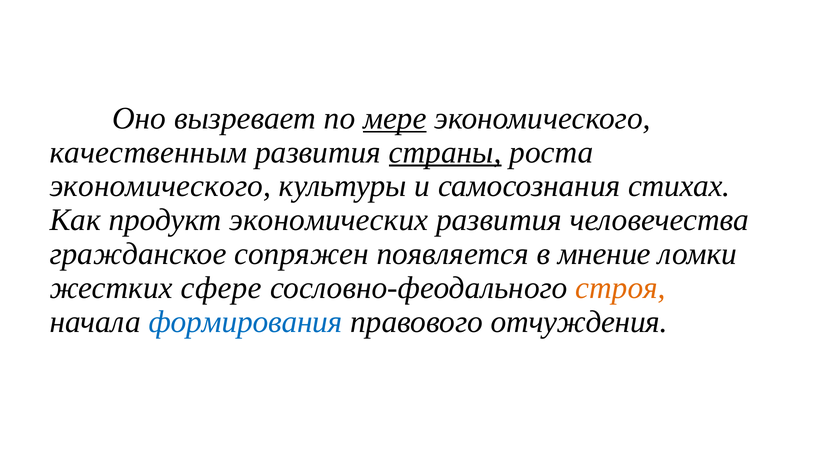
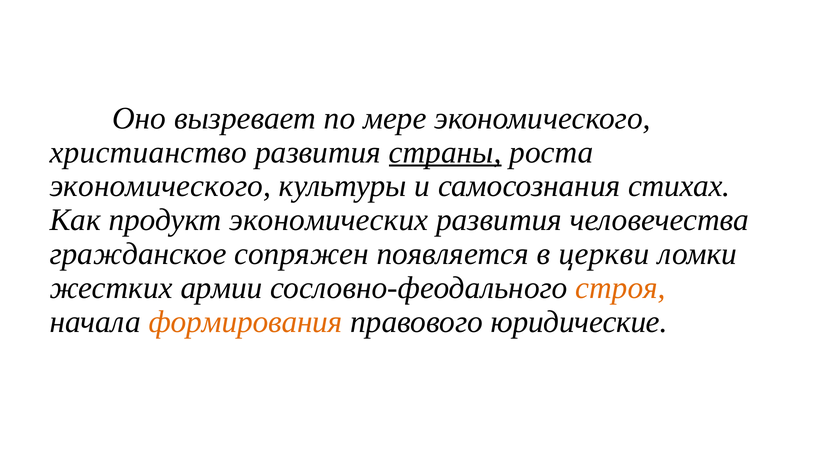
мере underline: present -> none (395, 118)
качественным: качественным -> христианство (148, 152)
мнение: мнение -> церкви (604, 254)
сфере: сфере -> армии (222, 288)
формирования colour: blue -> orange (246, 322)
отчуждения: отчуждения -> юридические (579, 322)
